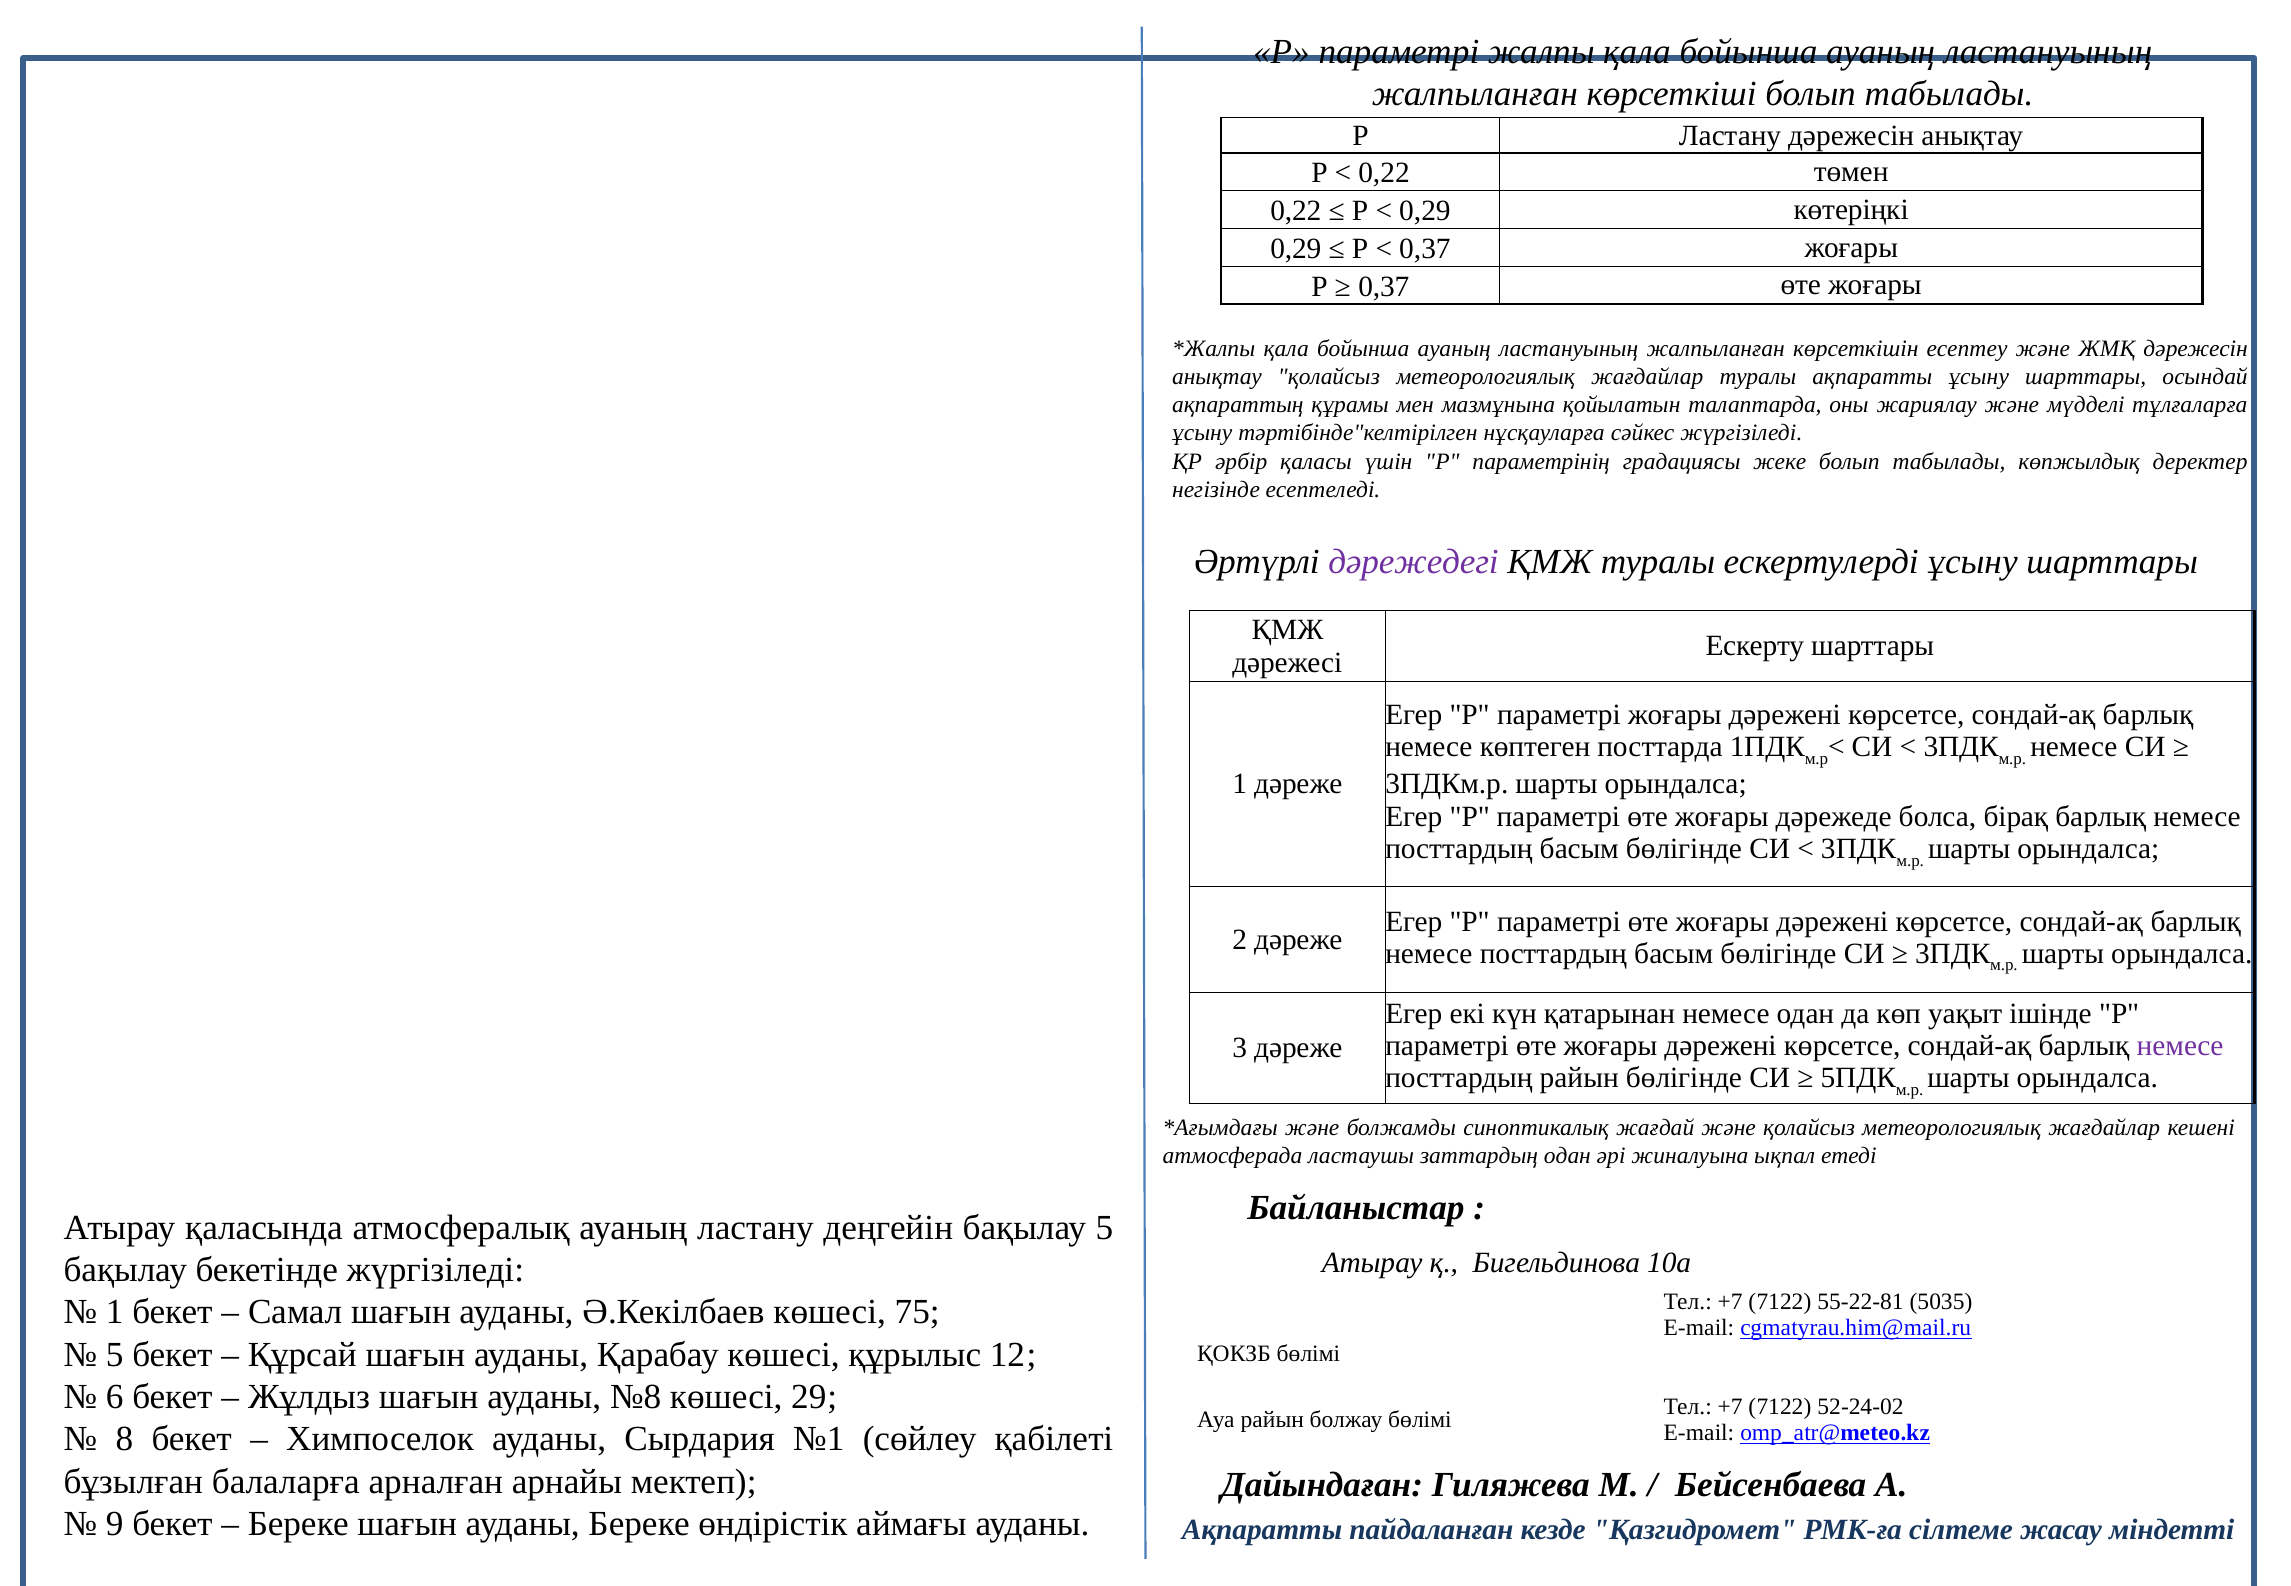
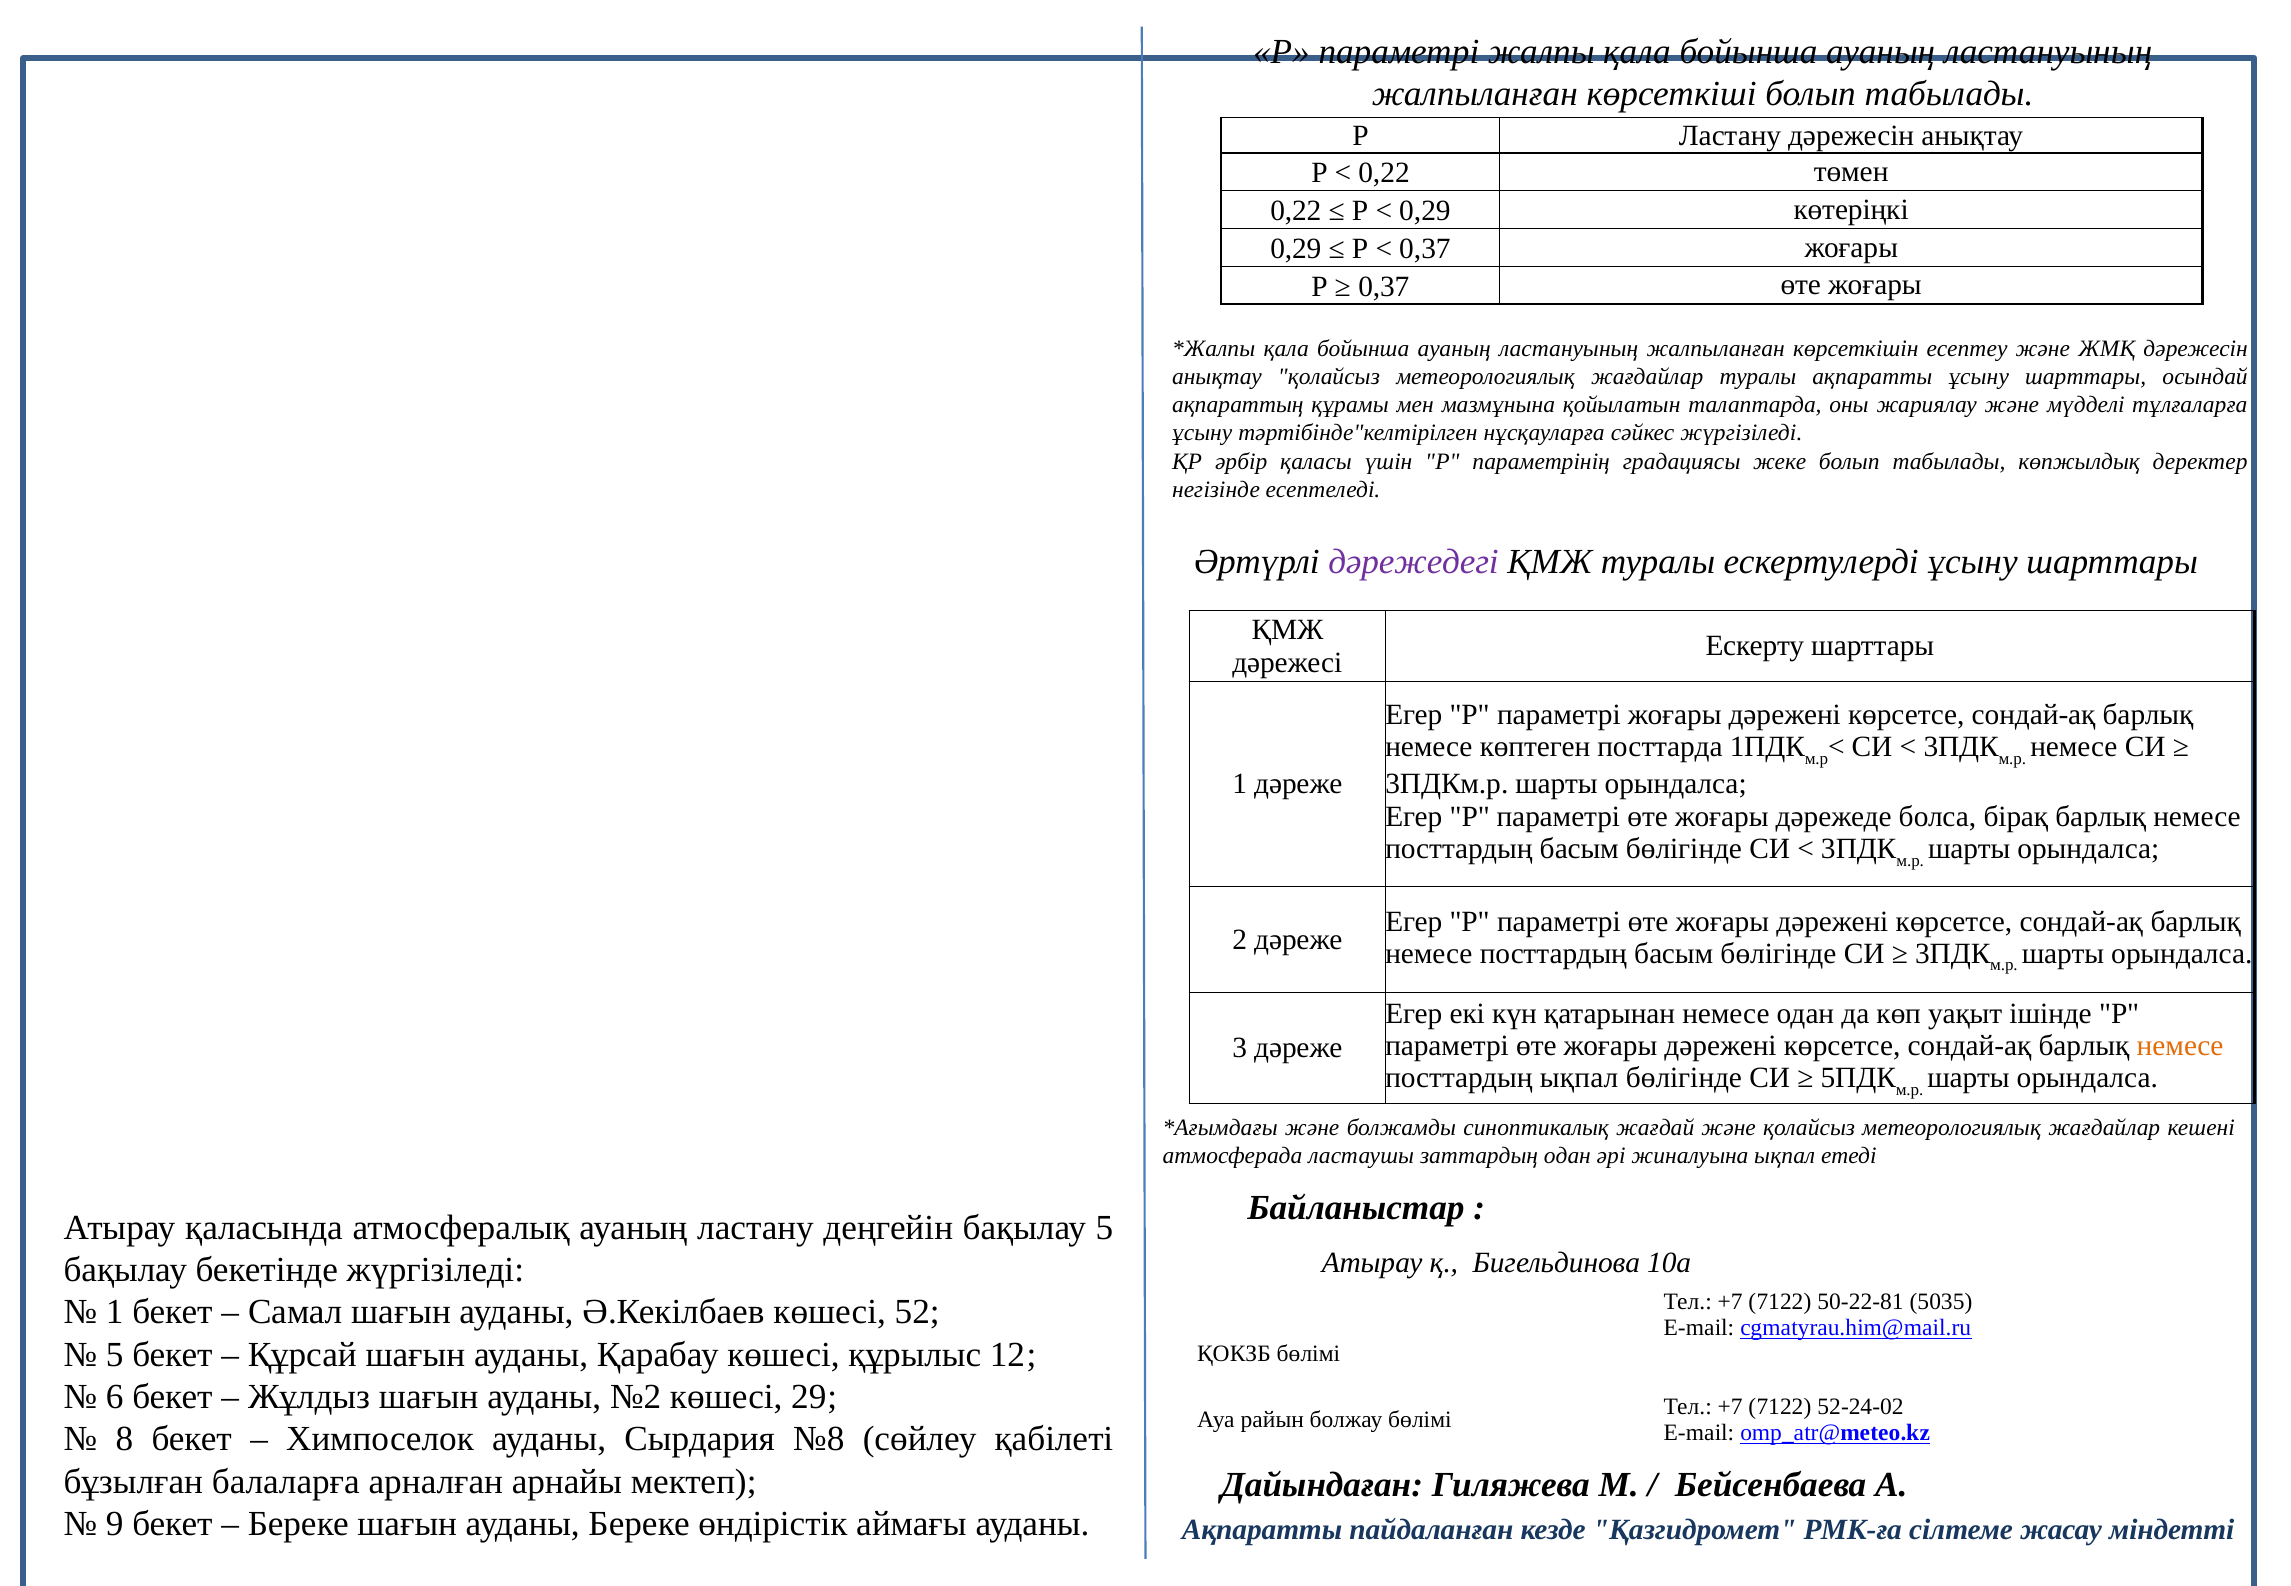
немесе colour: purple -> orange (2180, 1046)
посттардың райын: райын -> ықпал (1579, 1078)
55-22-81: 55-22-81 -> 50-22-81 (1861, 1302)
75: 75 -> 52 (917, 1312)
№8: №8 -> №2 (636, 1397)
№1: №1 -> №8 (819, 1439)
